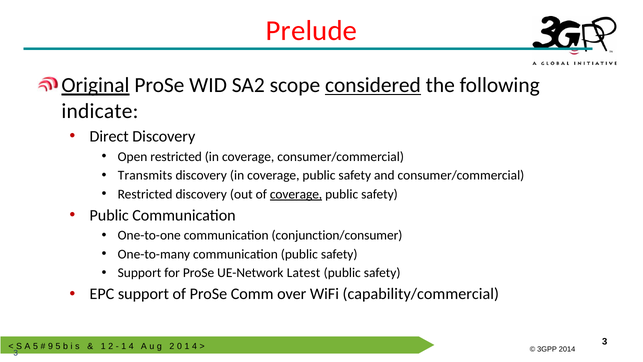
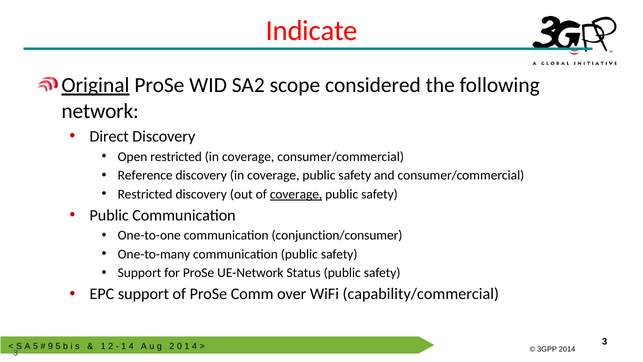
Prelude: Prelude -> Indicate (312, 31)
considered underline: present -> none (373, 85)
indicate: indicate -> network (100, 111)
Transmits: Transmits -> Reference (145, 175)
Latest: Latest -> Status (304, 273)
